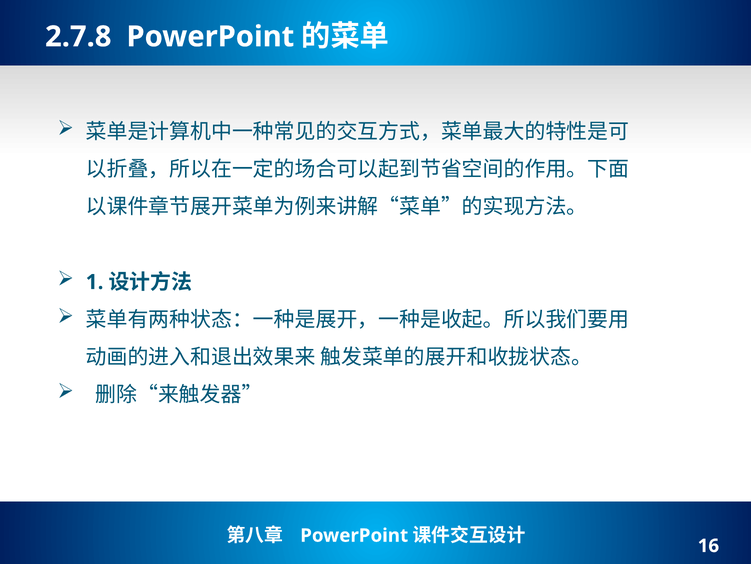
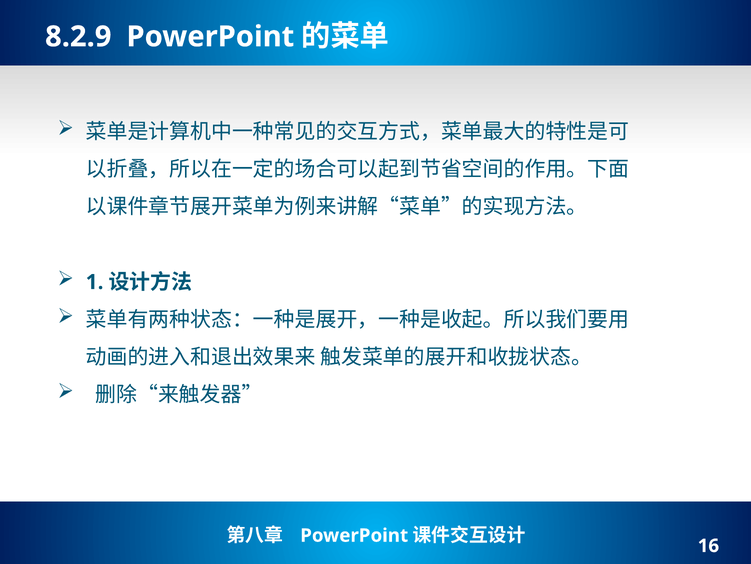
2.7.8: 2.7.8 -> 8.2.9 (78, 37)
